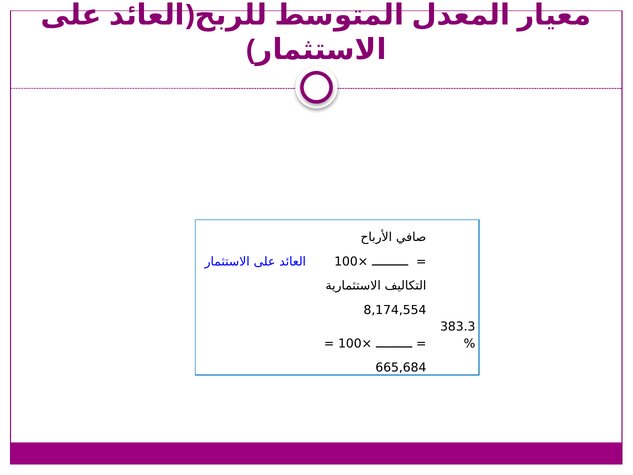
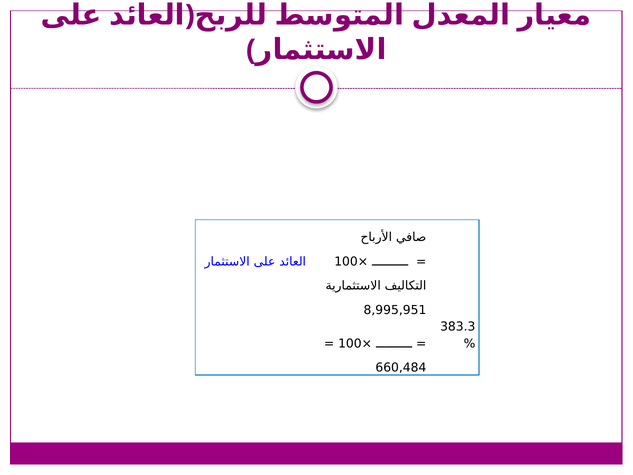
8,174,554: 8,174,554 -> 8,995,951 (395, 310)
665,684: 665,684 -> 660,484 (401, 368)
